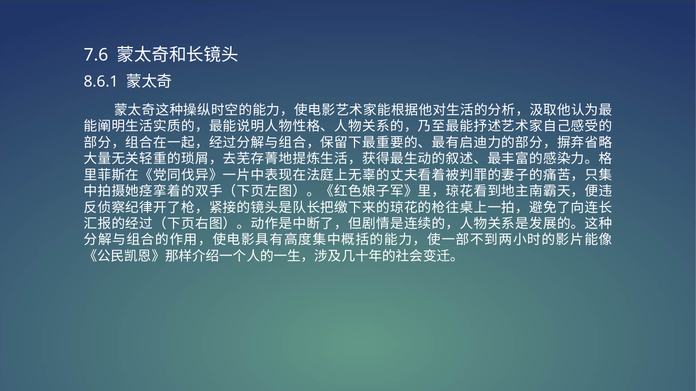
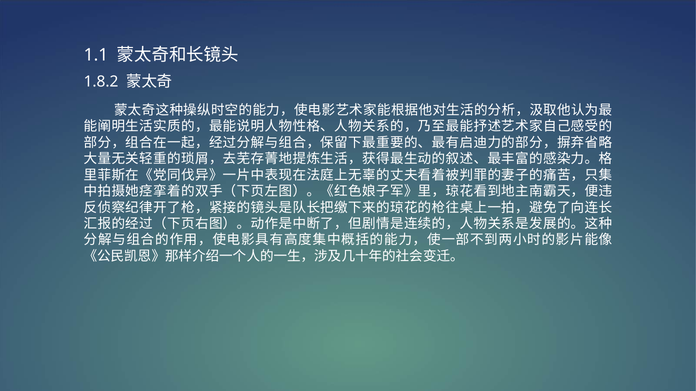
7.6: 7.6 -> 1.1 (96, 55)
8.6.1: 8.6.1 -> 1.8.2 (101, 82)
